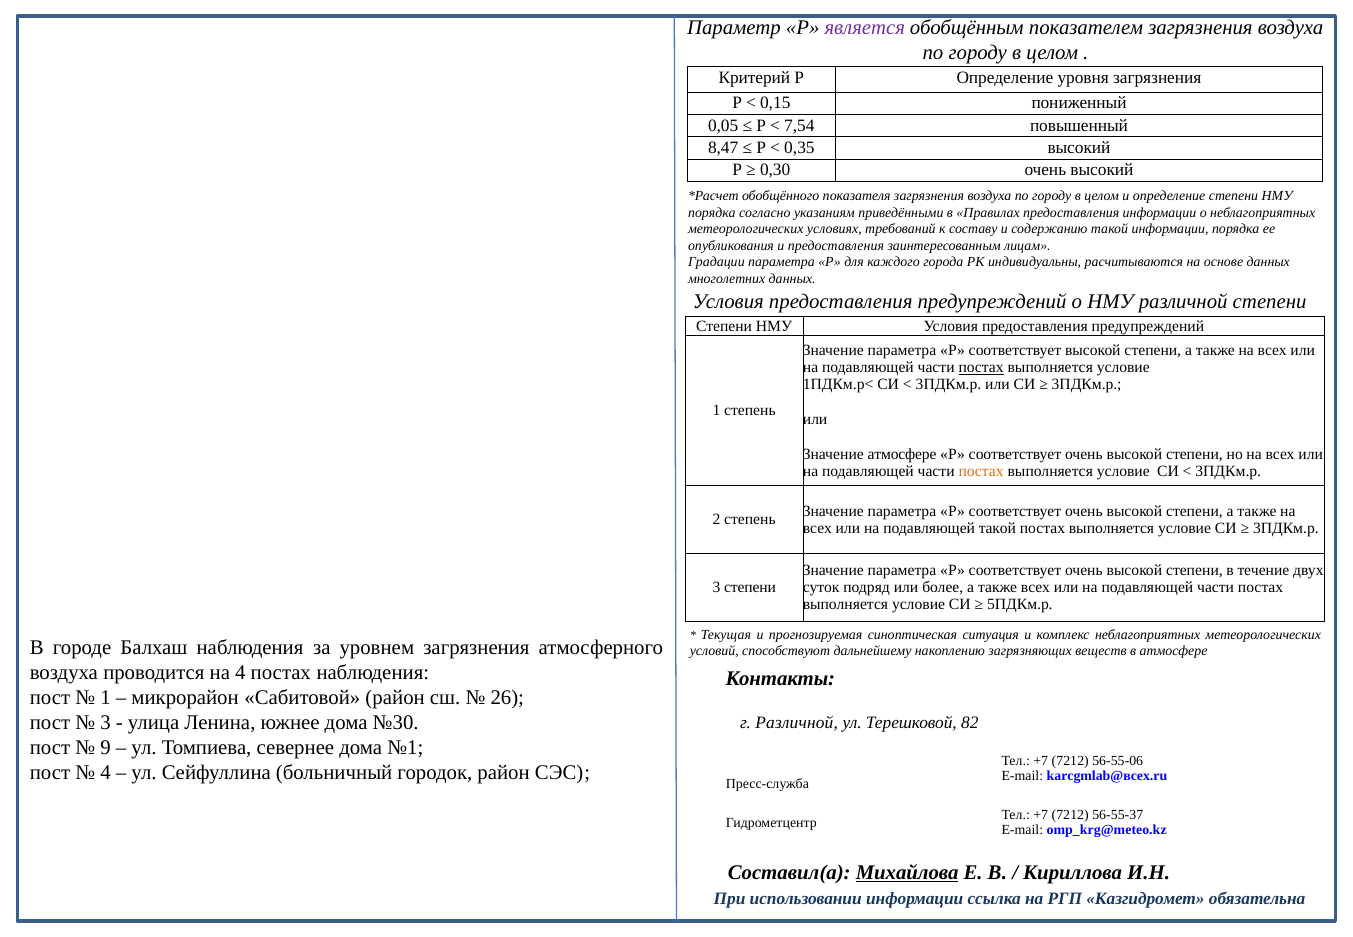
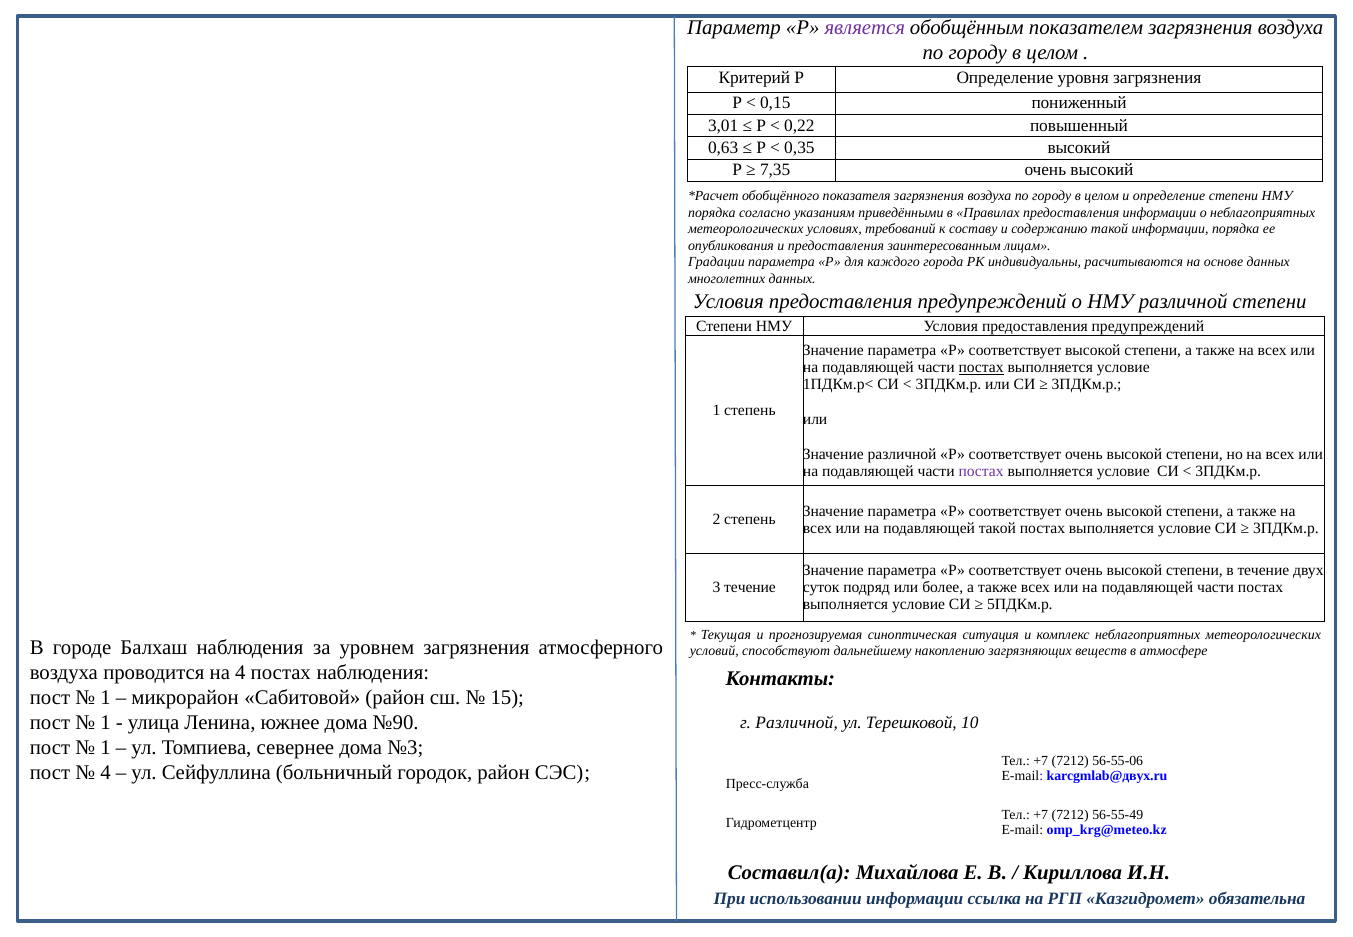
0,05: 0,05 -> 3,01 (723, 125)
7,54: 7,54 -> 0,22 (799, 125)
8,47: 8,47 -> 0,63 (723, 148)
0,30: 0,30 -> 7,35 (775, 170)
Значение атмосфере: атмосфере -> различной (902, 454)
постах colour: orange -> purple (981, 471)
3 степени: степени -> течение (750, 587)
26: 26 -> 15 (507, 698)
3: 3 -> 1 (105, 723)
№30: №30 -> №90 (396, 723)
82: 82 -> 10 (970, 722)
9: 9 -> 1 (105, 748)
№1: №1 -> №3 (405, 748)
karcgmlab@всех.ru: karcgmlab@всех.ru -> karcgmlab@двух.ru (1107, 776)
56-55-37: 56-55-37 -> 56-55-49 (1118, 815)
Михайлова underline: present -> none (907, 872)
